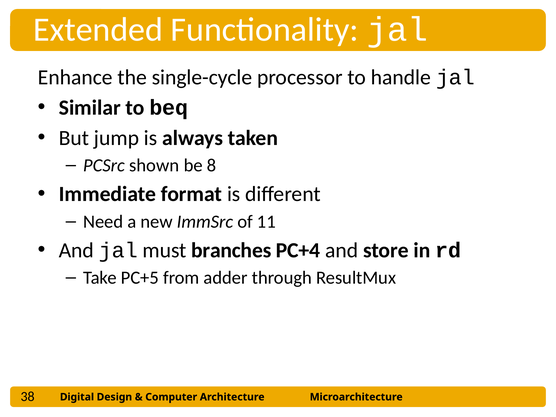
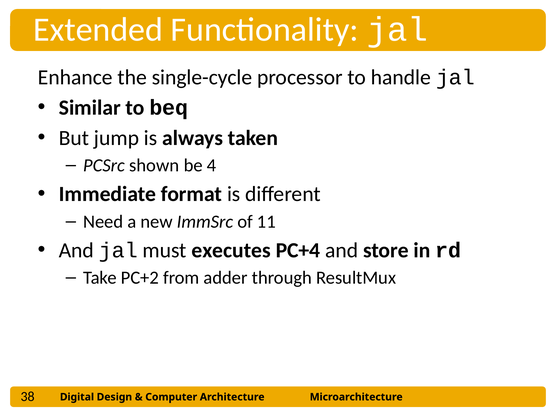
8: 8 -> 4 (212, 165)
branches: branches -> executes (231, 250)
PC+5: PC+5 -> PC+2 (140, 278)
